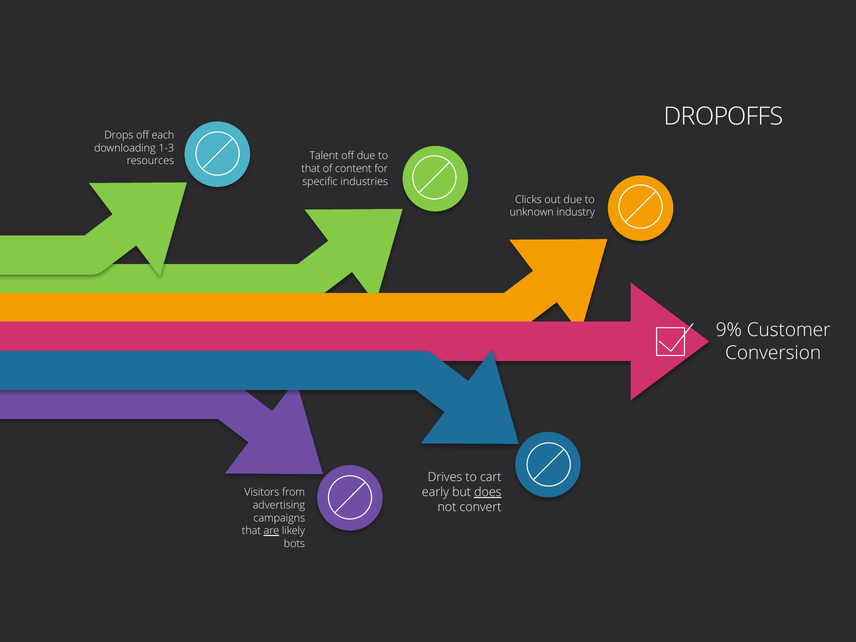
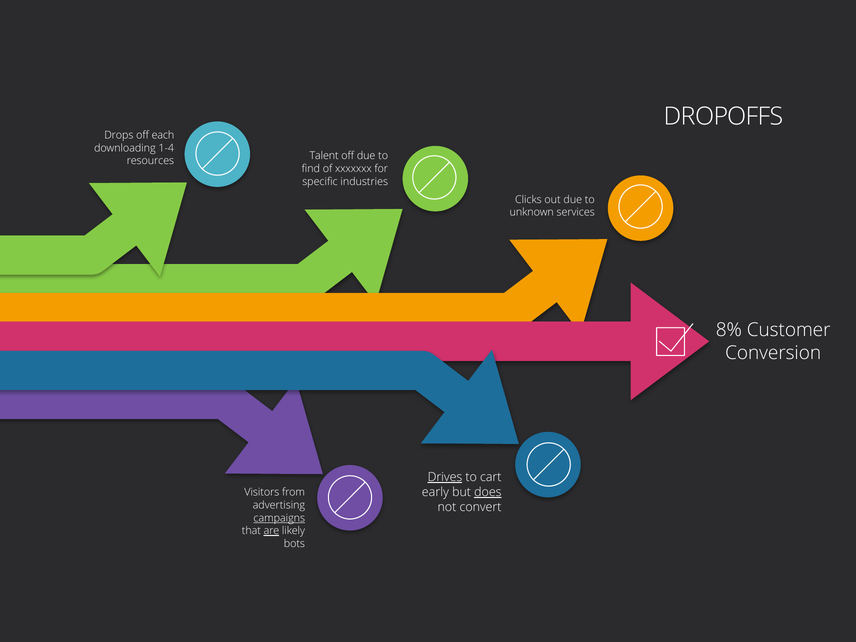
1-3: 1-3 -> 1-4 (166, 148)
that: that -> find (311, 169)
content: content -> xxxxxxx (353, 169)
industry: industry -> services (576, 212)
9%: 9% -> 8% (729, 330)
Drives underline: none -> present (445, 477)
campaigns underline: none -> present (279, 518)
